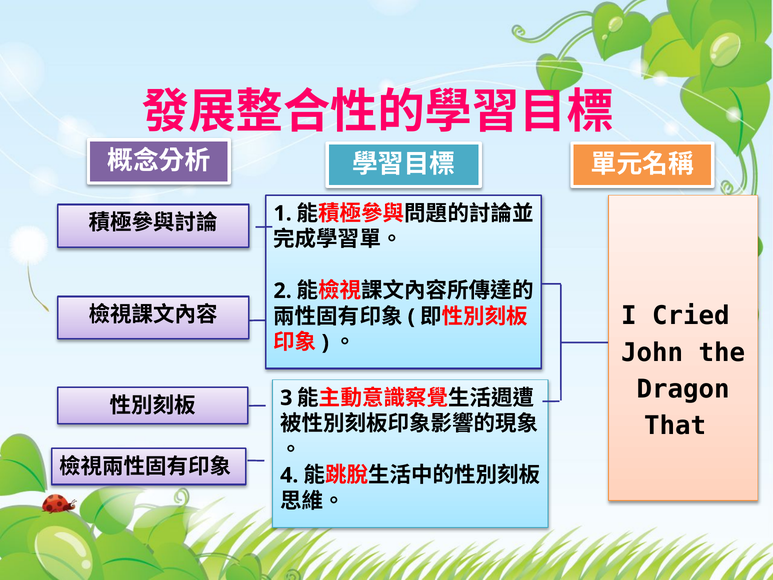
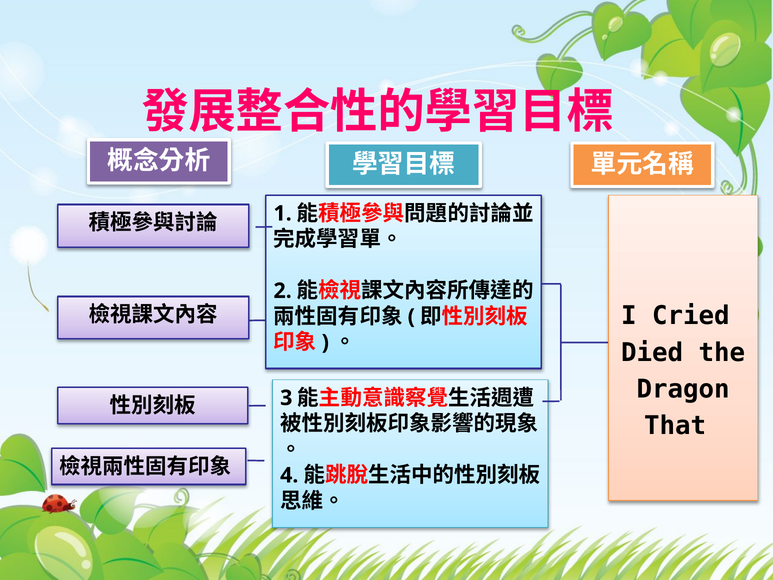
John: John -> Died (652, 352)
